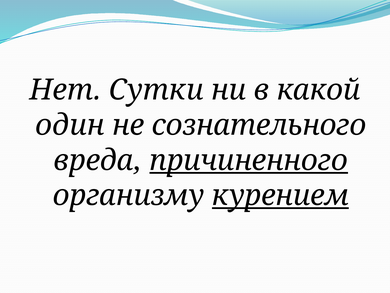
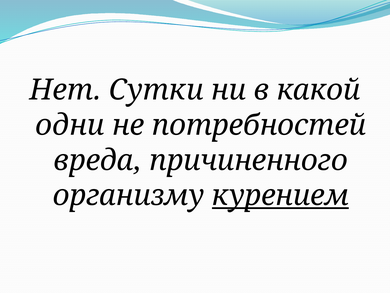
один: один -> одни (70, 125)
сознательного: сознательного -> потребностей (259, 125)
причиненного underline: present -> none (249, 160)
